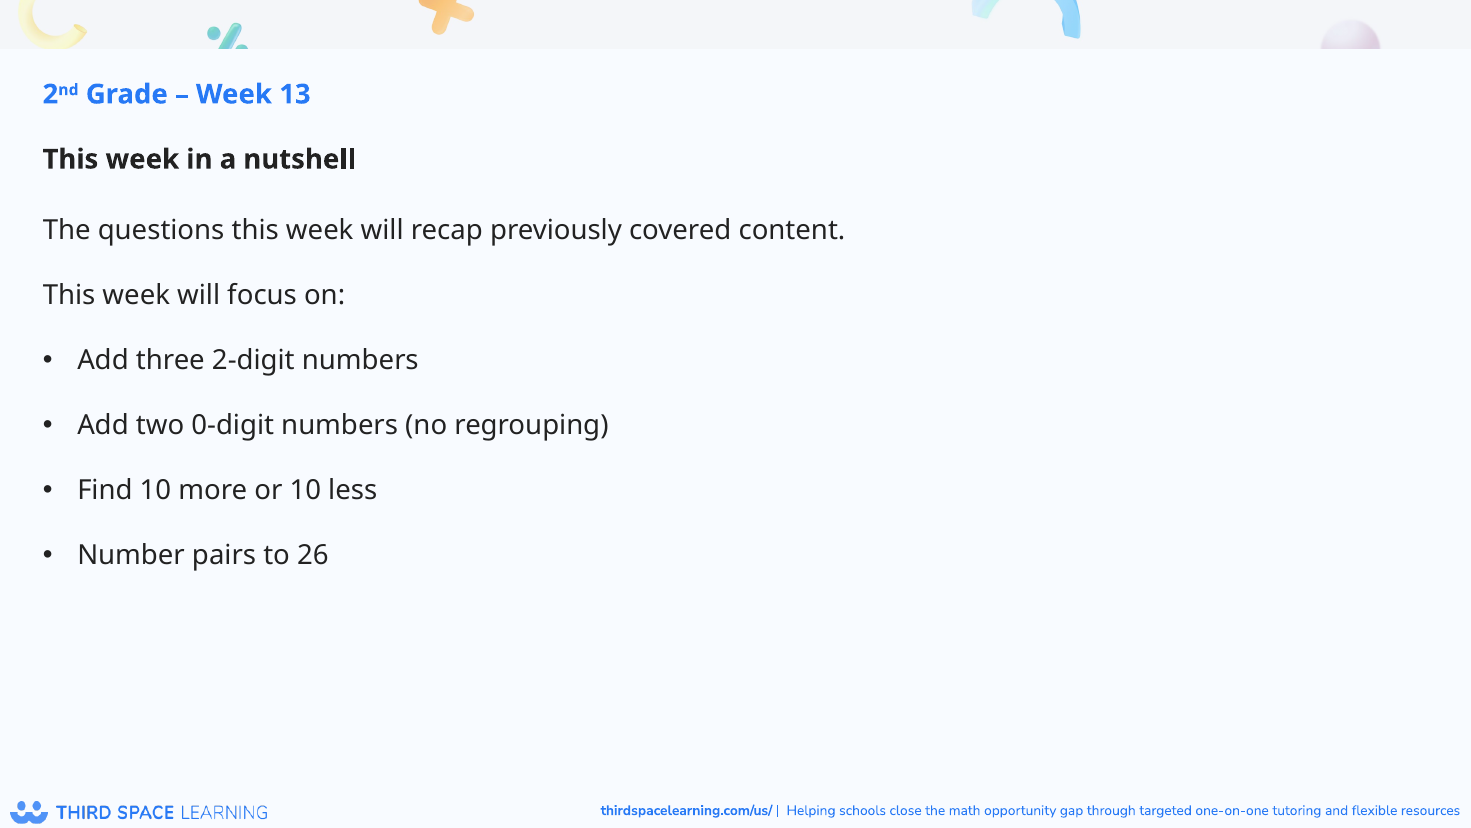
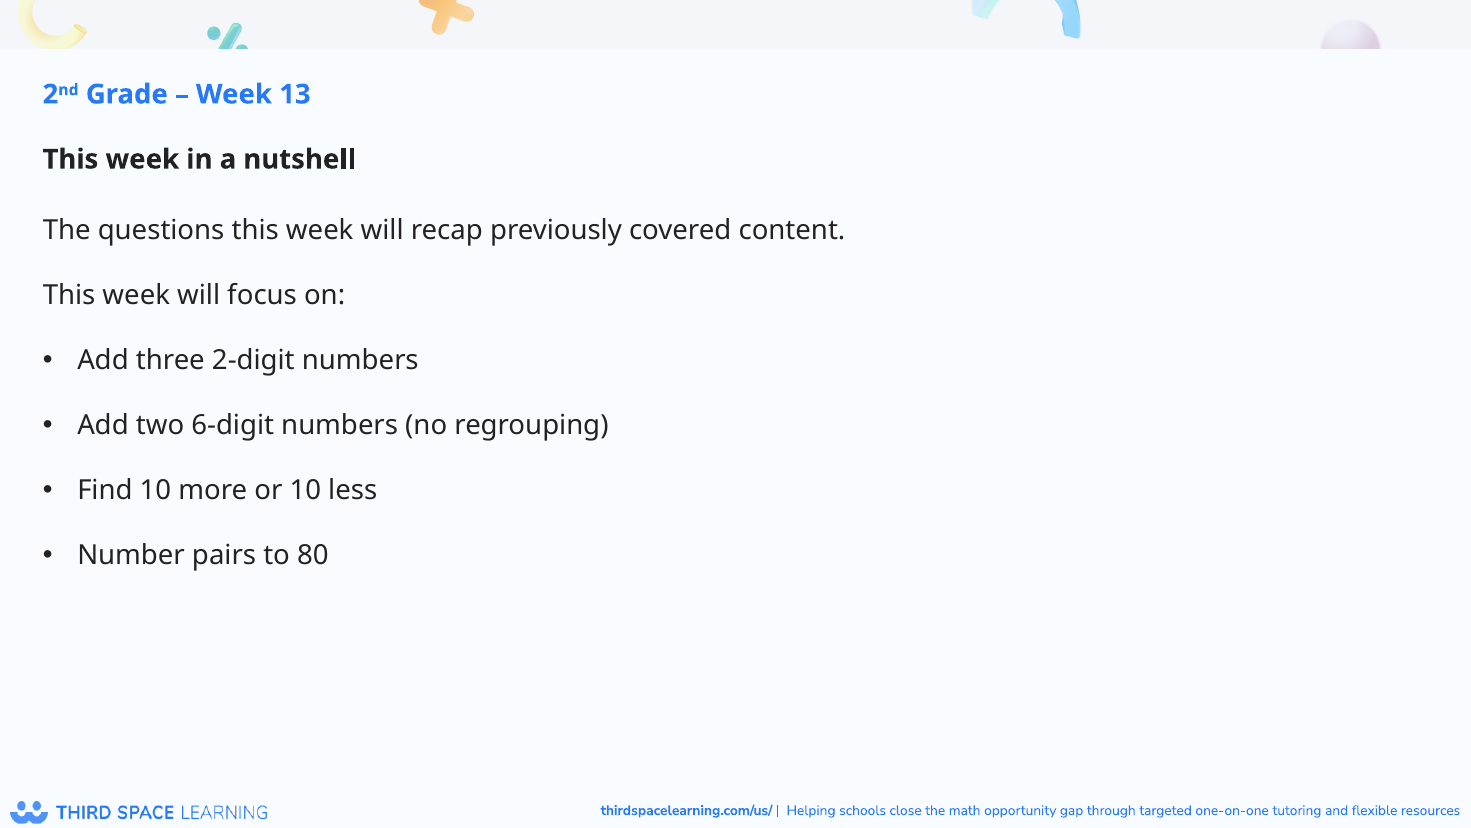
0-digit: 0-digit -> 6-digit (233, 425)
26: 26 -> 80 (313, 555)
